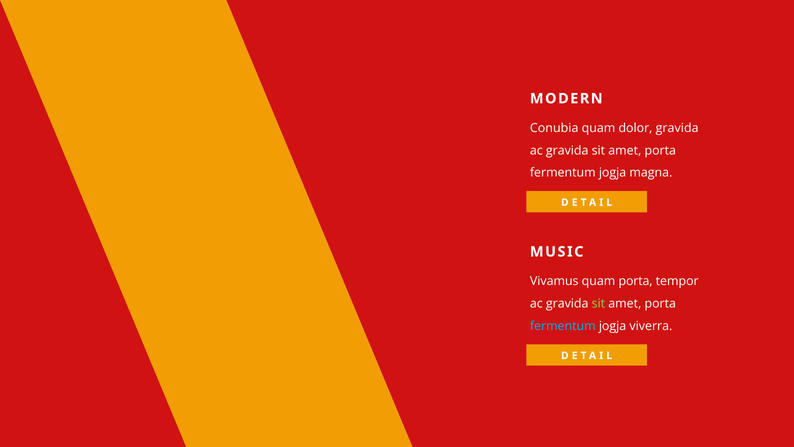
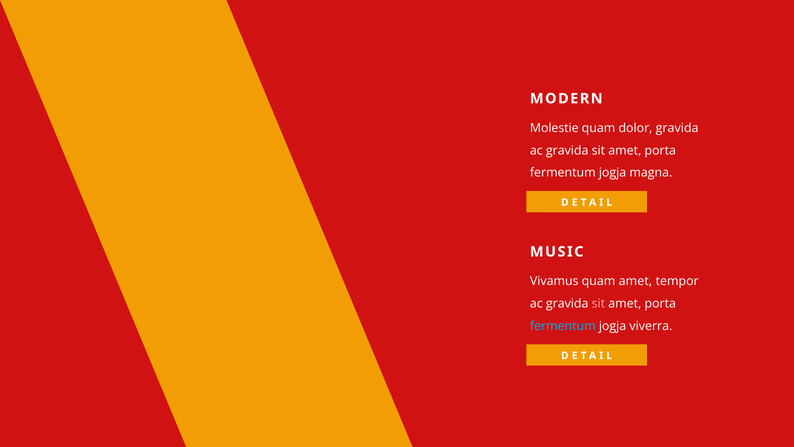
Conubia: Conubia -> Molestie (554, 128)
quam porta: porta -> amet (635, 281)
sit colour: light green -> pink (598, 303)
